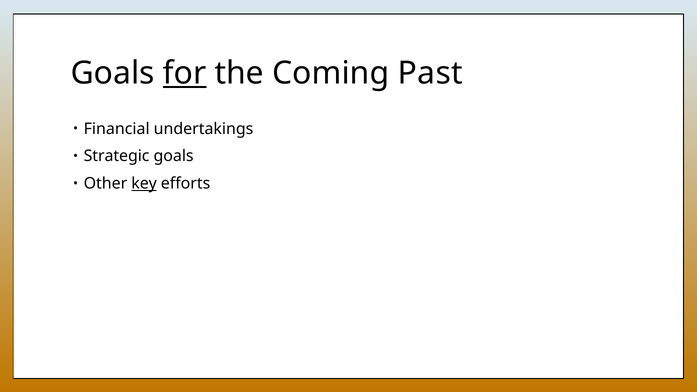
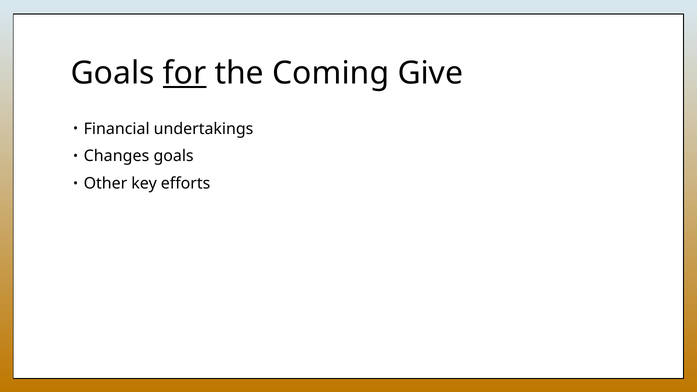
Past: Past -> Give (430, 73)
Strategic: Strategic -> Changes (116, 156)
key underline: present -> none (144, 184)
